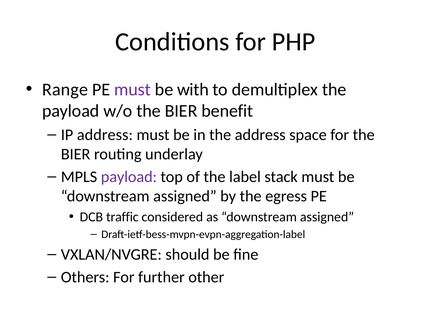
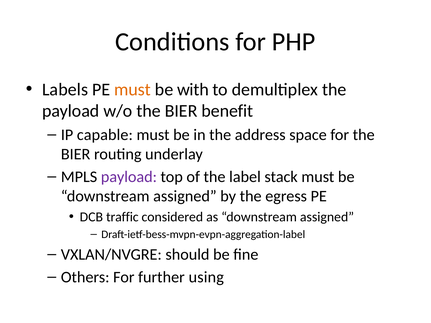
Range: Range -> Labels (65, 90)
must colour: purple -> orange (133, 90)
IP address: address -> capable (105, 135)
other: other -> using (206, 277)
